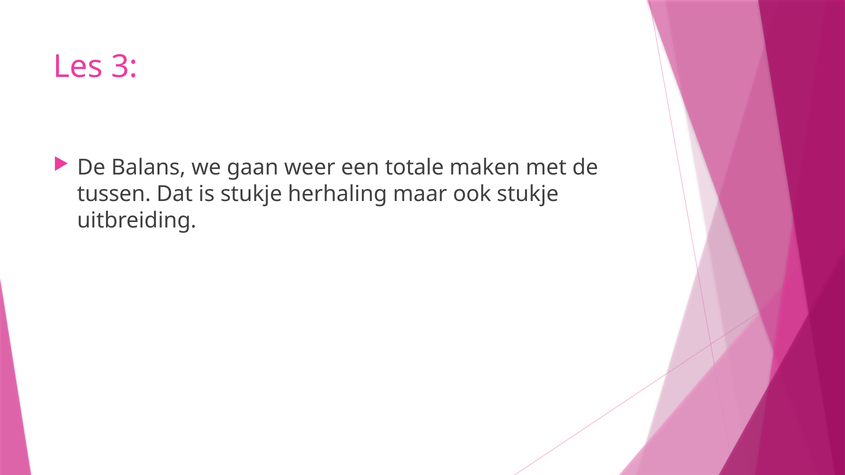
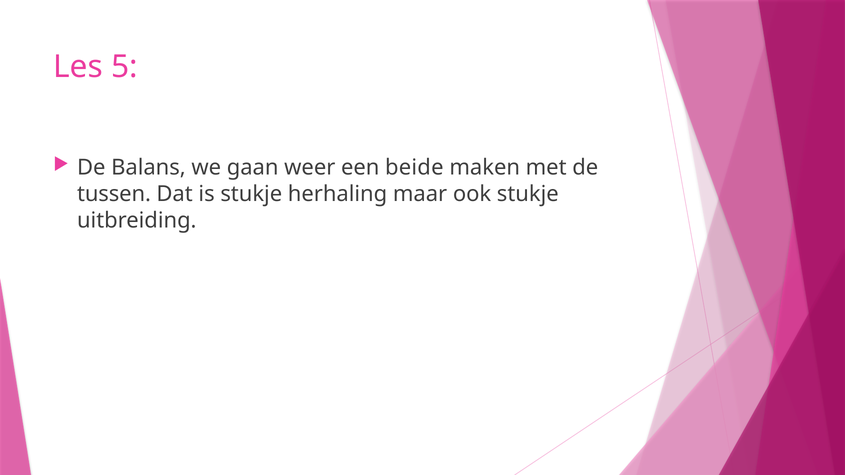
3: 3 -> 5 (124, 67)
totale: totale -> beide (414, 168)
